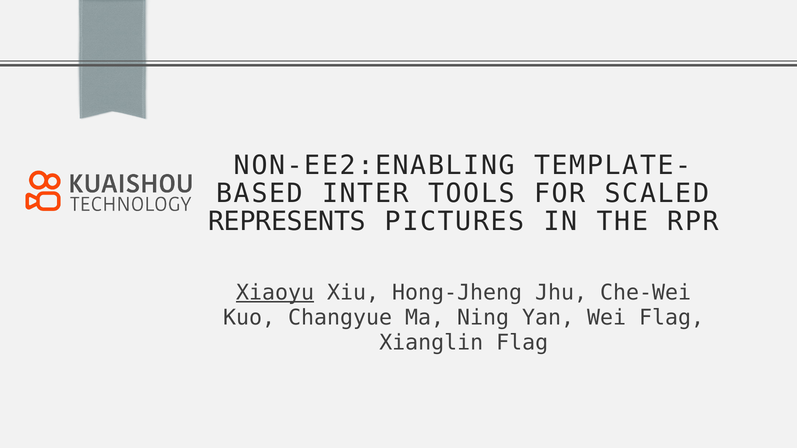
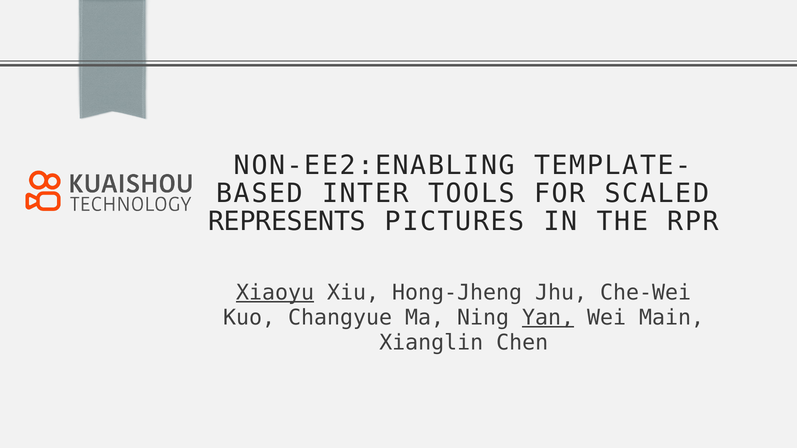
Yan underline: none -> present (548, 318)
Wei Flag: Flag -> Main (672, 318)
Xianglin Flag: Flag -> Chen (522, 343)
